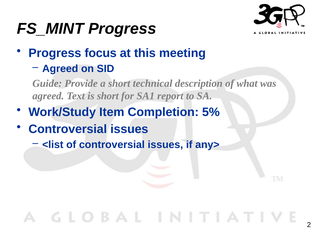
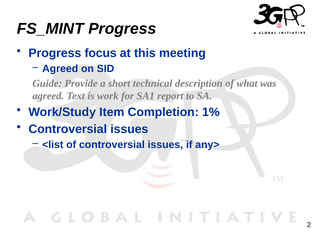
is short: short -> work (108, 96)
5%: 5% -> 1% (211, 112)
